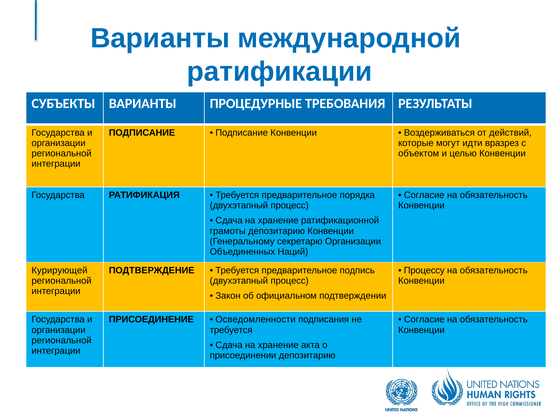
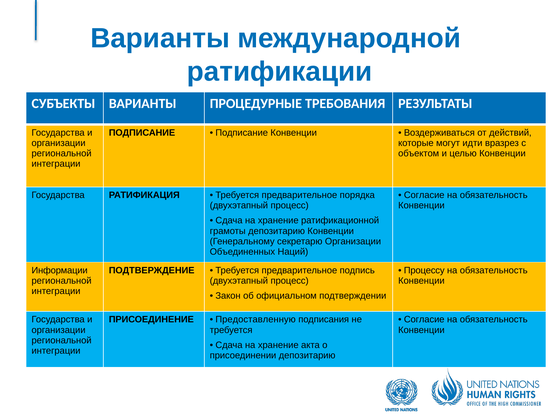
Курирующей: Курирующей -> Информации (60, 270)
Осведомленности: Осведомленности -> Предоставленную (256, 319)
